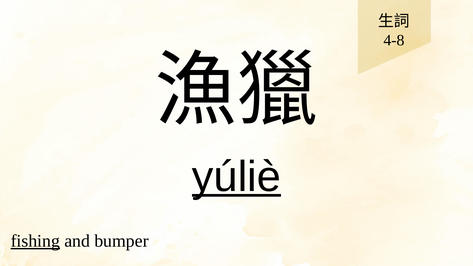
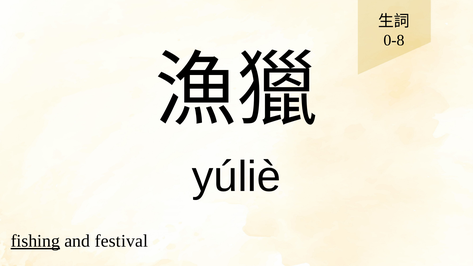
4-8: 4-8 -> 0-8 (394, 40)
yúliè underline: present -> none (236, 177)
bumper: bumper -> festival (121, 241)
